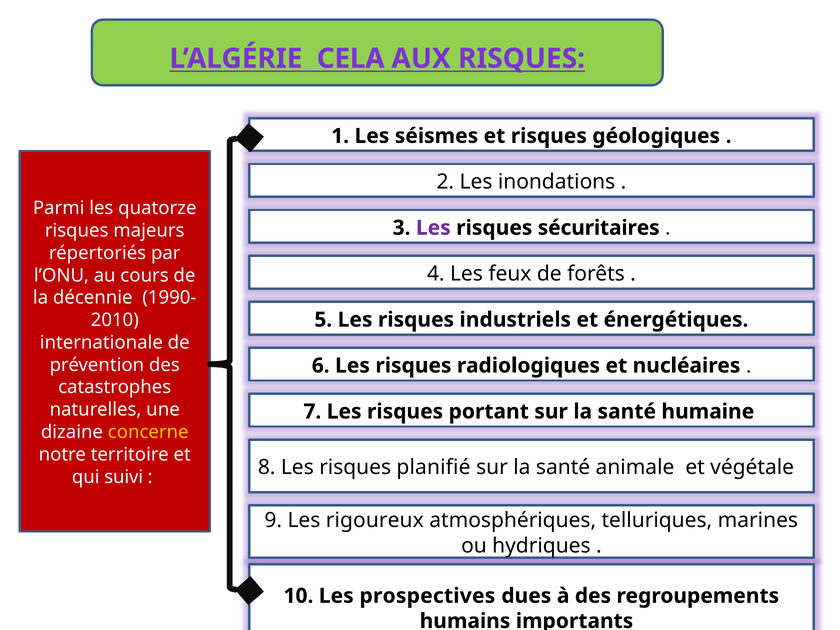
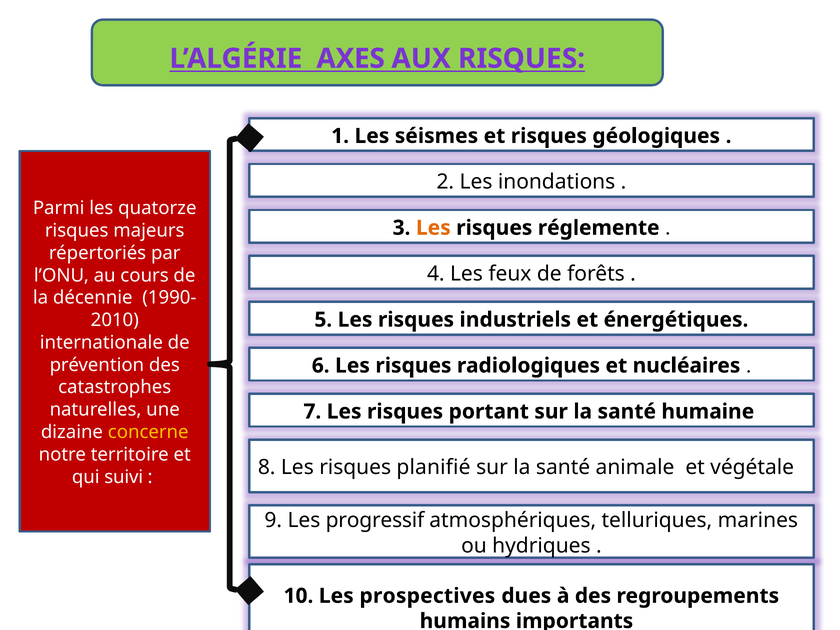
CELA: CELA -> AXES (351, 59)
Les colour: purple -> orange (433, 228)
sécuritaires: sécuritaires -> réglemente (599, 228)
rigoureux: rigoureux -> progressif (375, 520)
